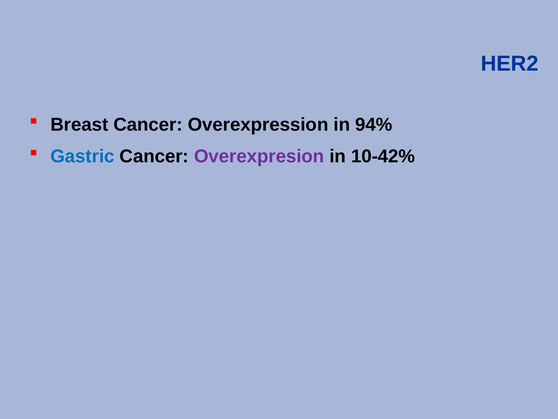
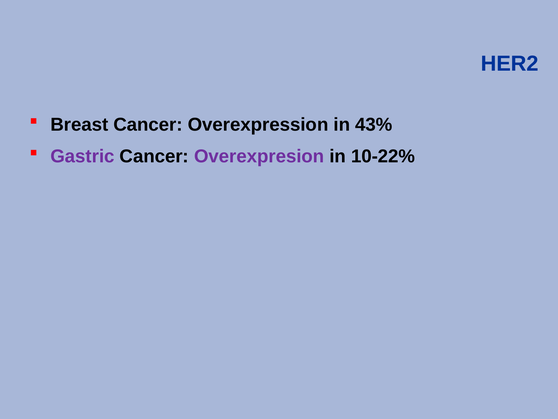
94%: 94% -> 43% (374, 125)
Gastric colour: blue -> purple (82, 156)
10-42%: 10-42% -> 10-22% (383, 156)
